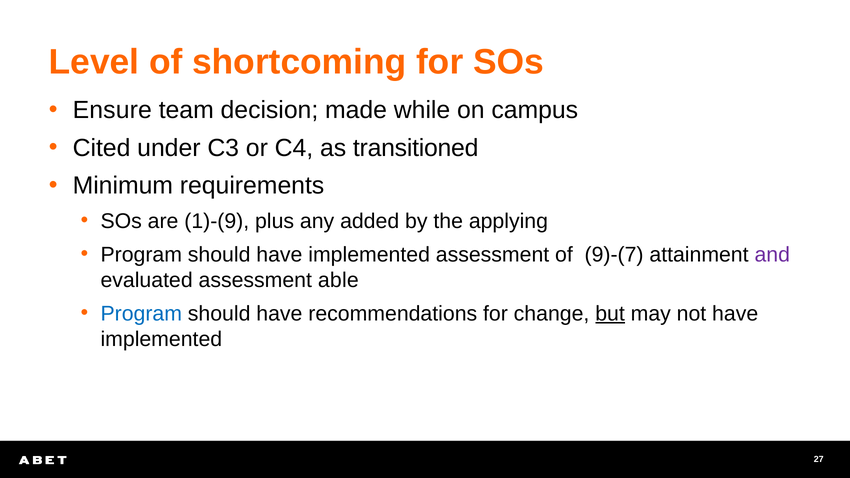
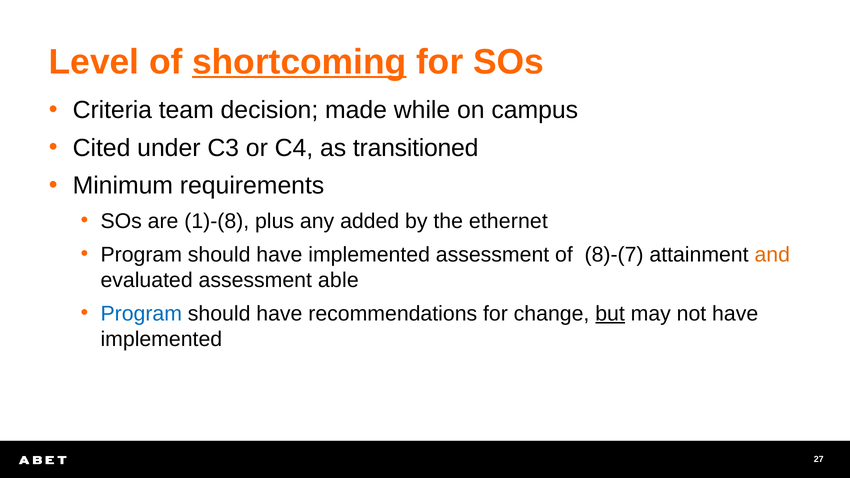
shortcoming underline: none -> present (299, 62)
Ensure: Ensure -> Criteria (112, 110)
1)-(9: 1)-(9 -> 1)-(8 (217, 221)
applying: applying -> ethernet (508, 221)
9)-(7: 9)-(7 -> 8)-(7 (614, 255)
and colour: purple -> orange (772, 255)
